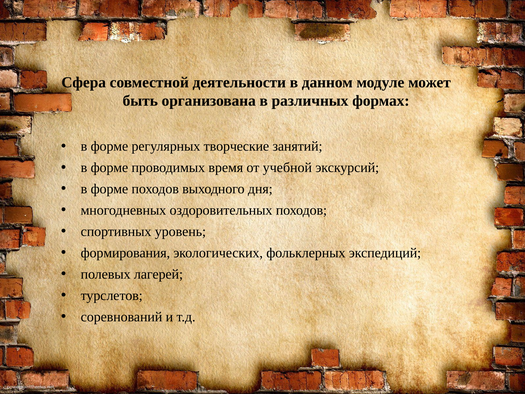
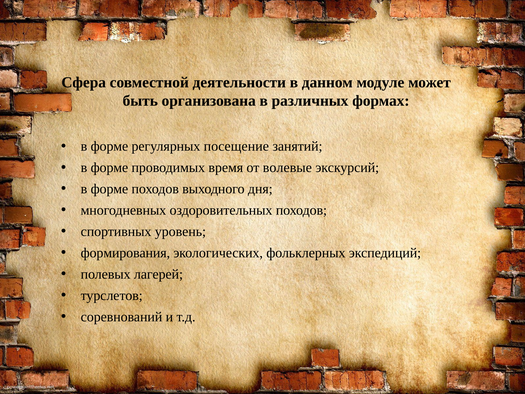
творческие: творческие -> посещение (236, 146)
учебной: учебной -> волевые (287, 168)
